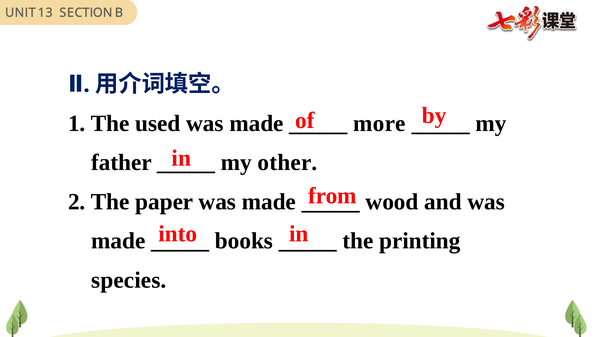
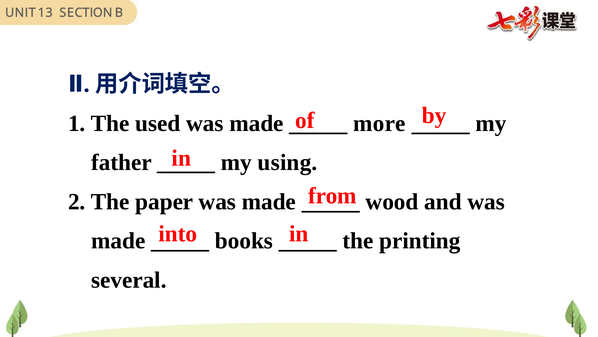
other: other -> using (288, 162)
species: species -> several (129, 280)
